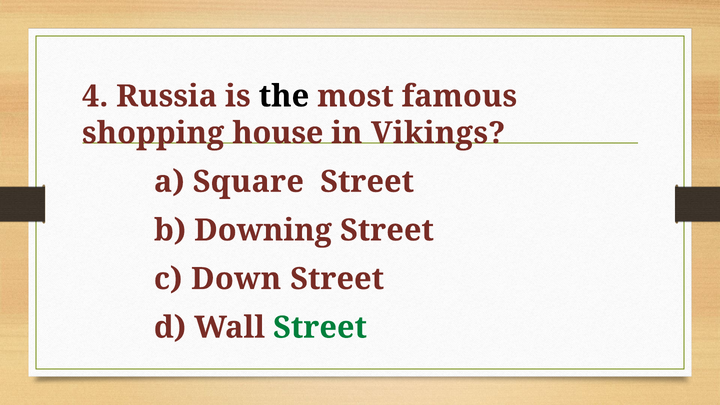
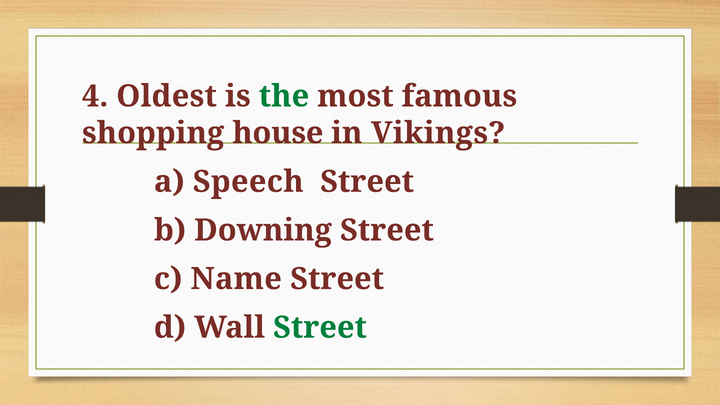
Russia: Russia -> Oldest (167, 96)
the colour: black -> green (284, 96)
Square: Square -> Speech (248, 182)
Down: Down -> Name (236, 279)
